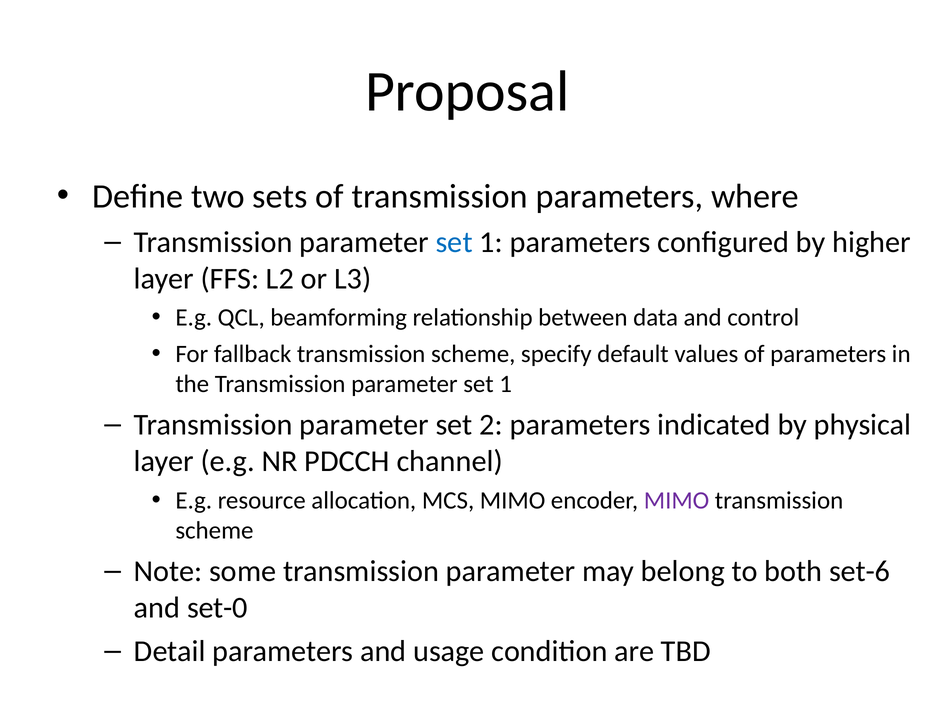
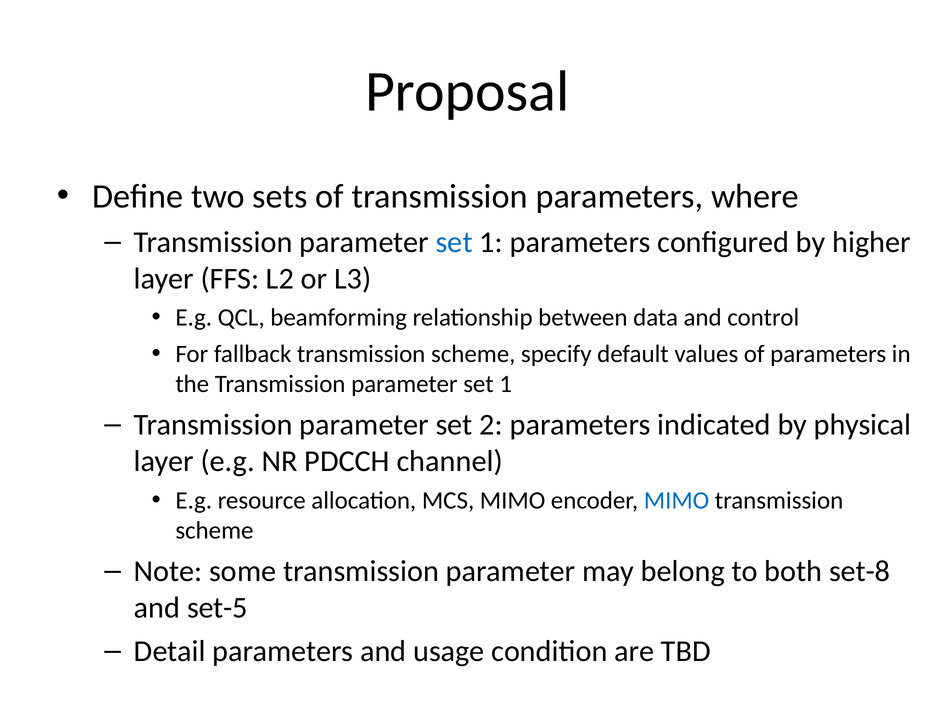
MIMO colour: purple -> blue (677, 500)
set-6: set-6 -> set-8 (860, 571)
set-0: set-0 -> set-5 (217, 608)
